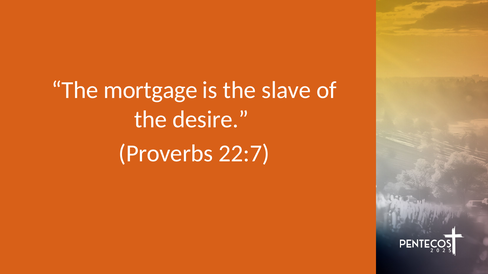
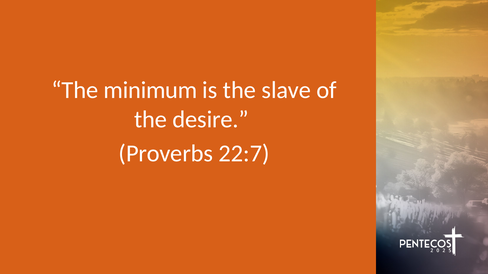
mortgage: mortgage -> minimum (150, 90)
